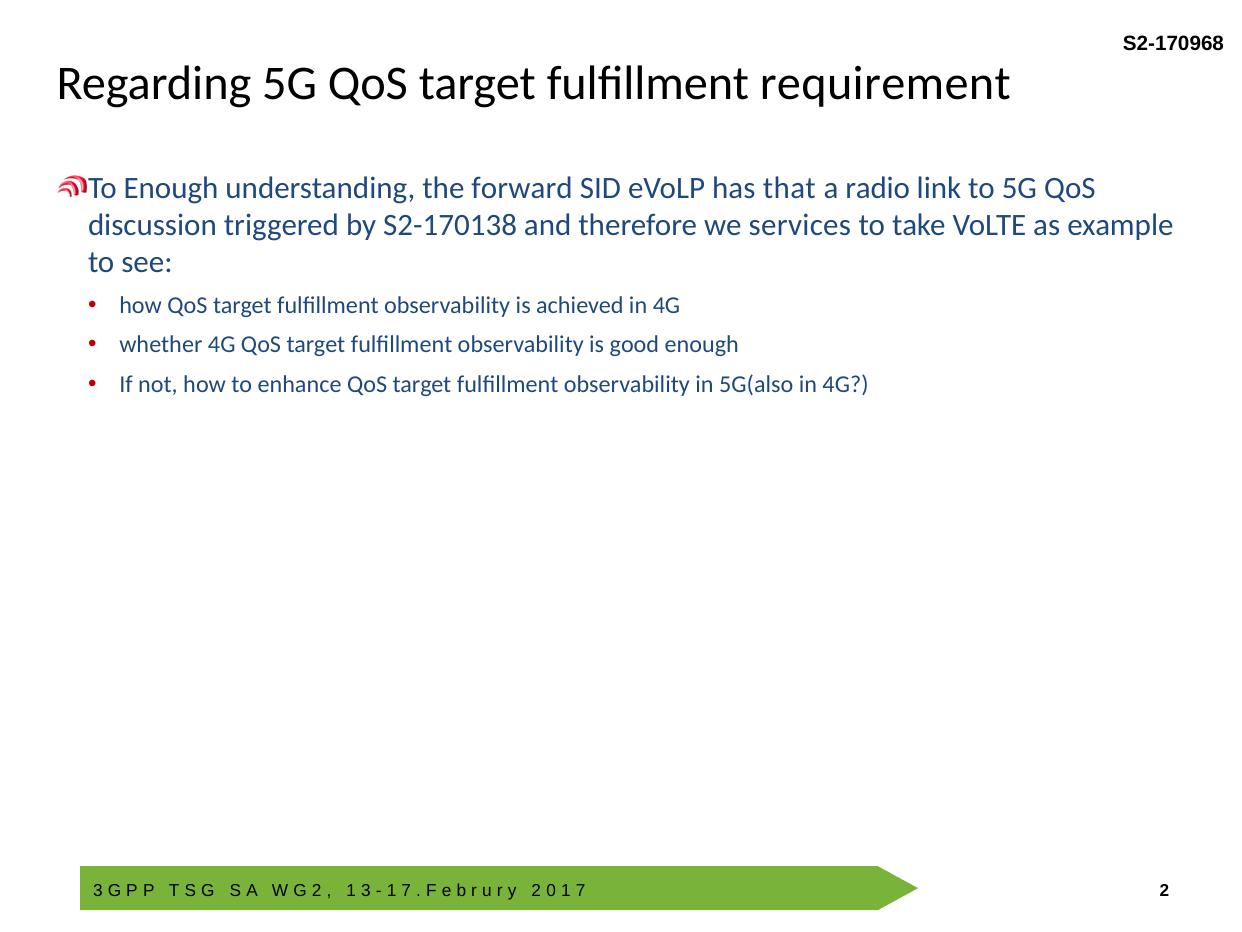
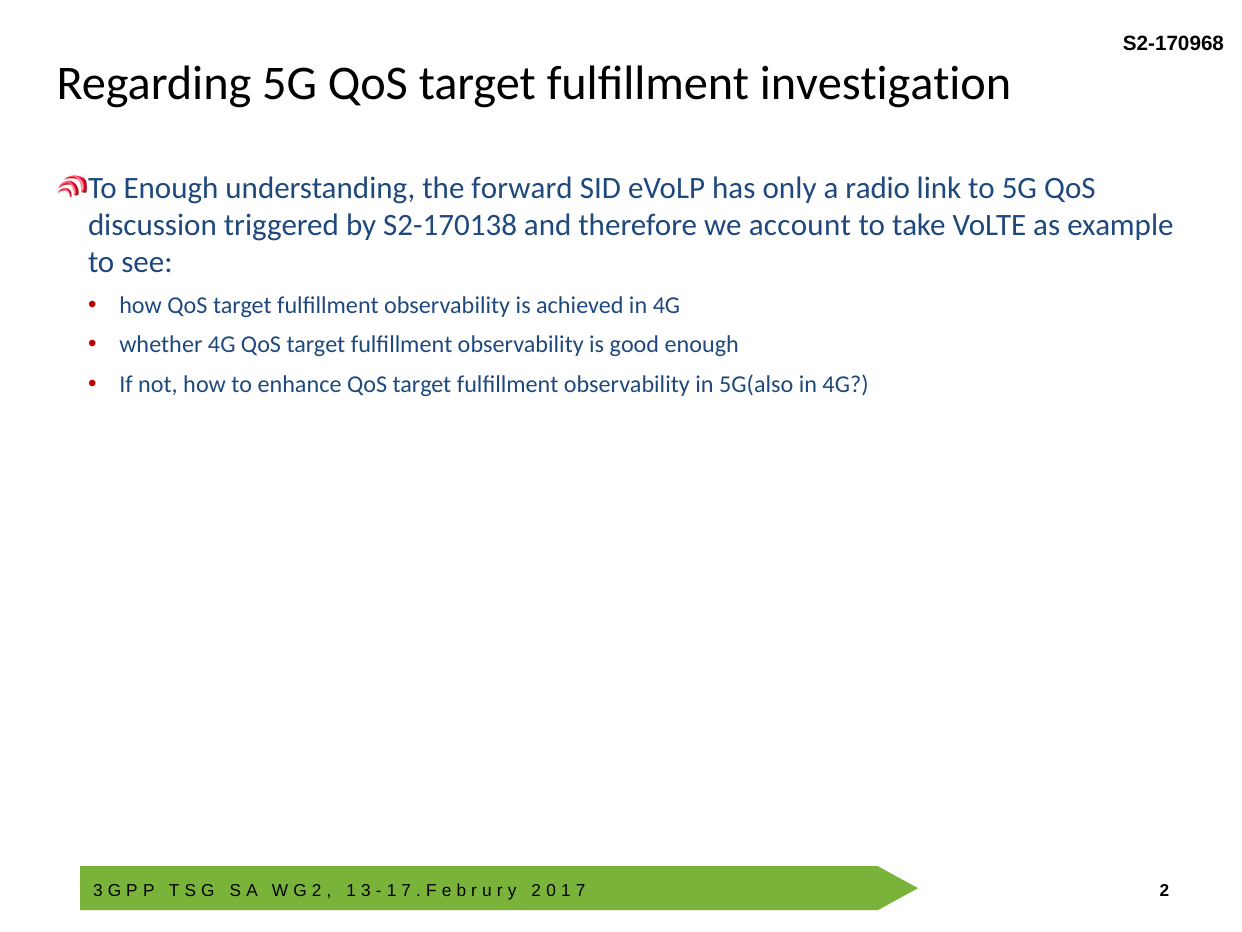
requirement: requirement -> investigation (885, 83)
that: that -> only (790, 188)
services: services -> account (800, 225)
